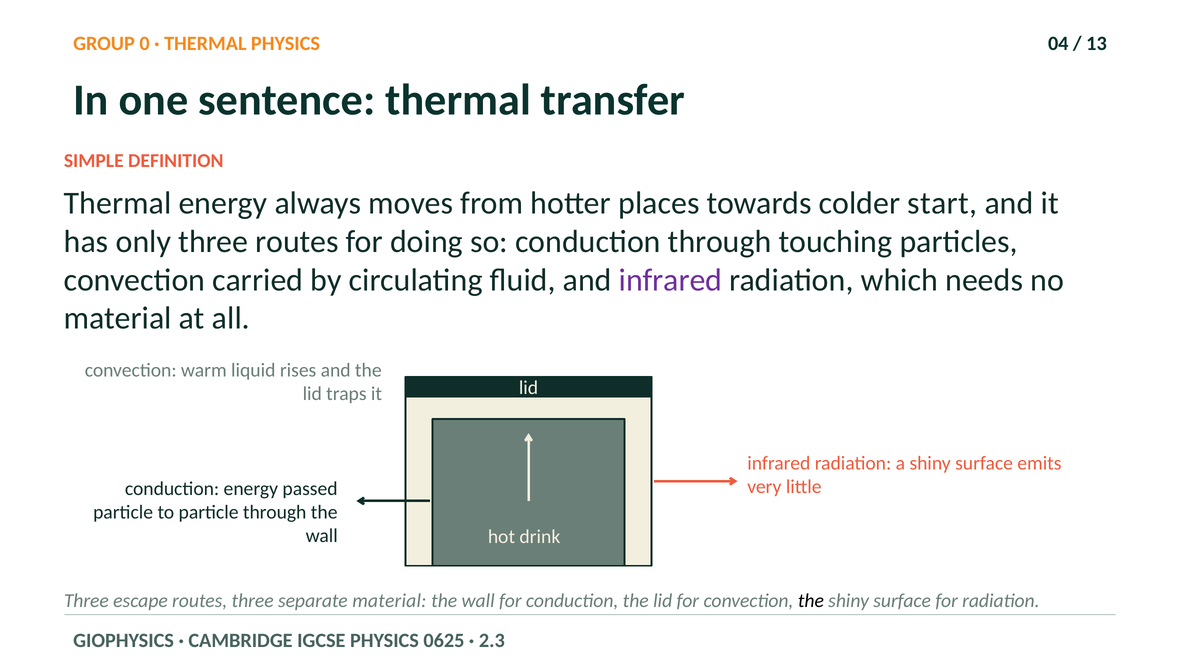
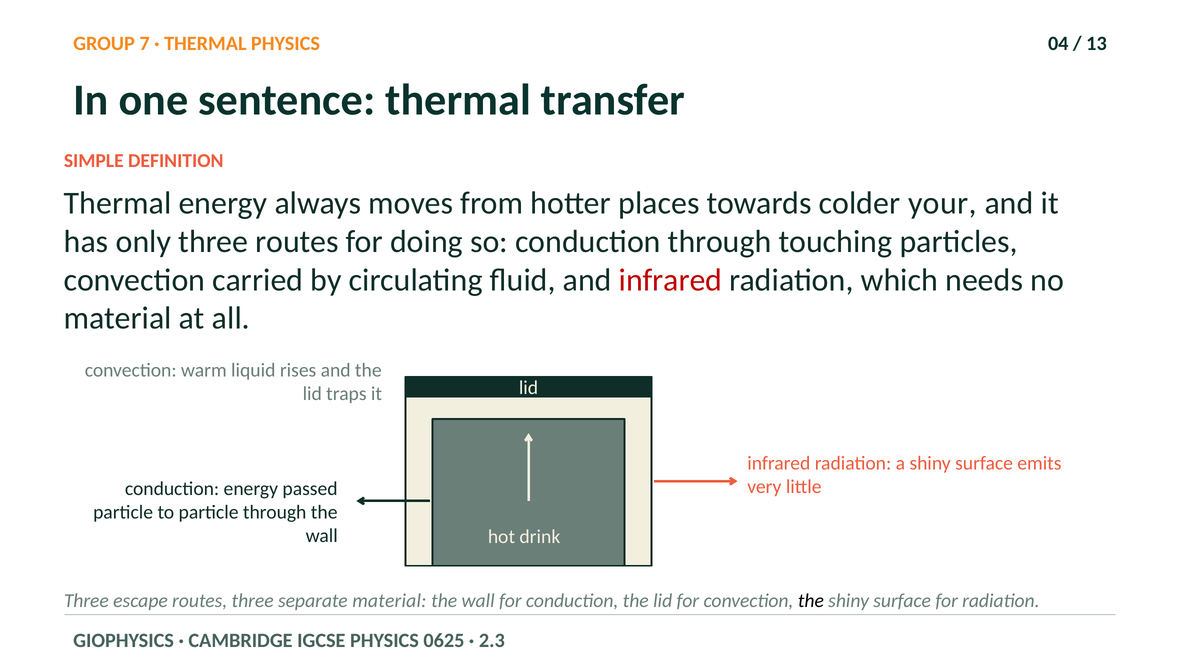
0: 0 -> 7 (145, 44)
start: start -> your (942, 203)
infrared colour: purple -> red (671, 280)
